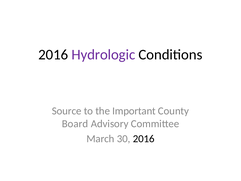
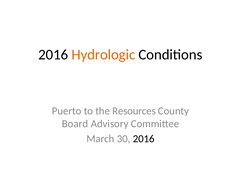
Hydrologic colour: purple -> orange (103, 55)
Source: Source -> Puerto (67, 111)
Important: Important -> Resources (134, 111)
